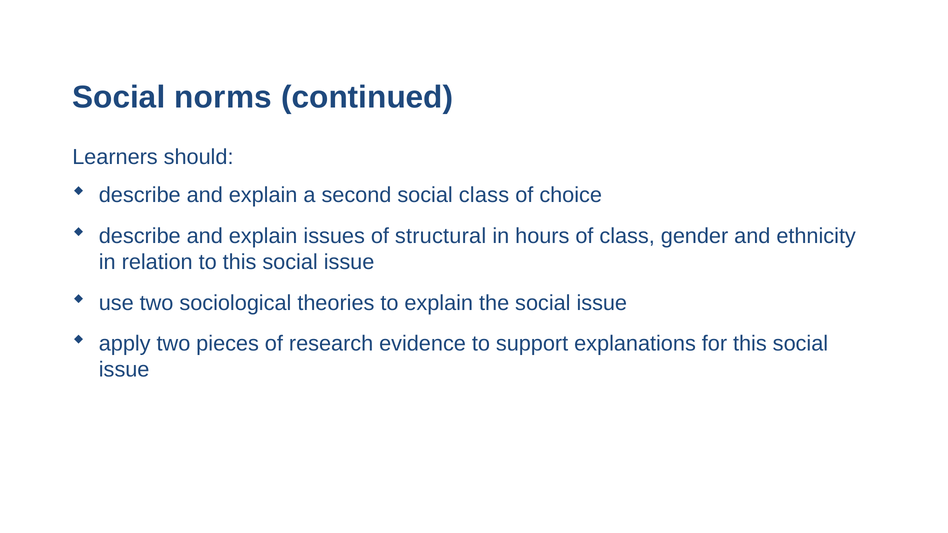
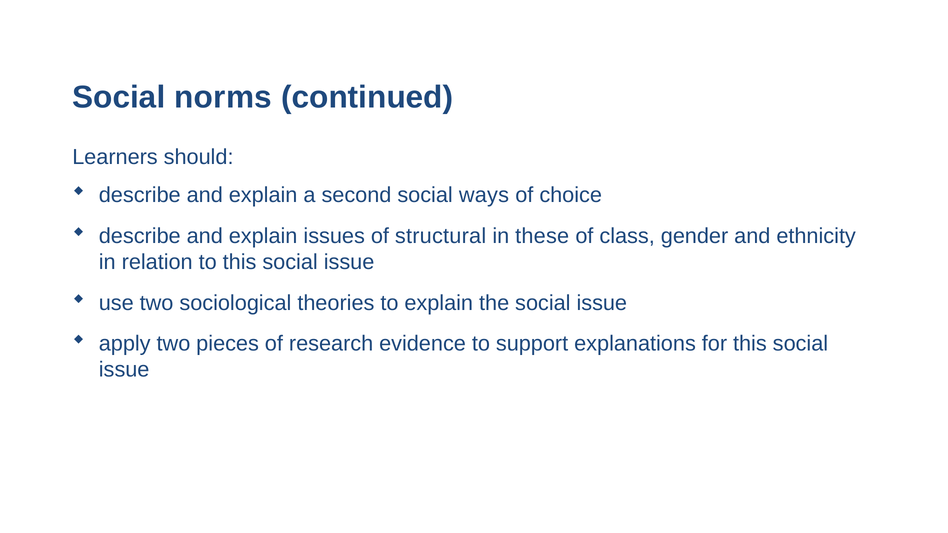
social class: class -> ways (484, 195)
hours: hours -> these (542, 236)
